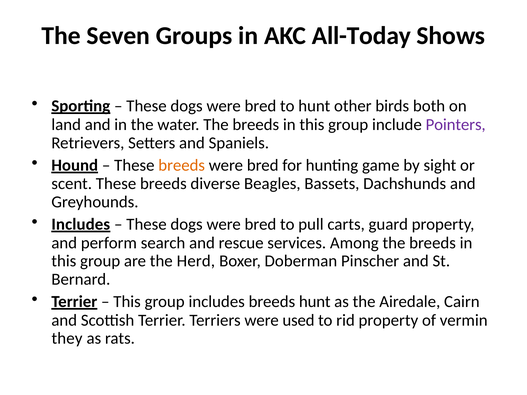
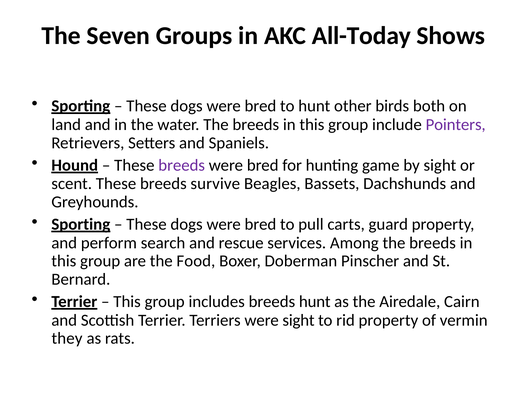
breeds colour: orange -> purple (182, 165)
diverse: diverse -> survive (215, 184)
Includes: Includes -> Sporting (81, 224)
Herd: Herd -> Food (196, 261)
were used: used -> sight (298, 320)
